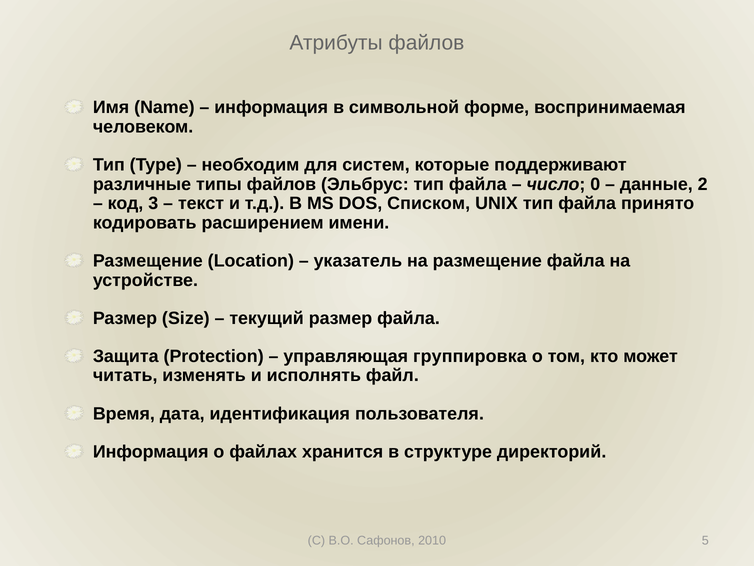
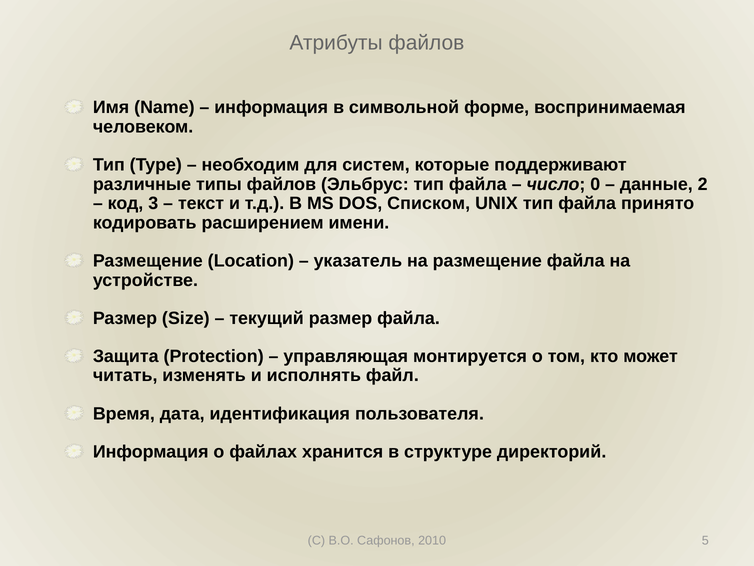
группировка: группировка -> монтируется (470, 356)
